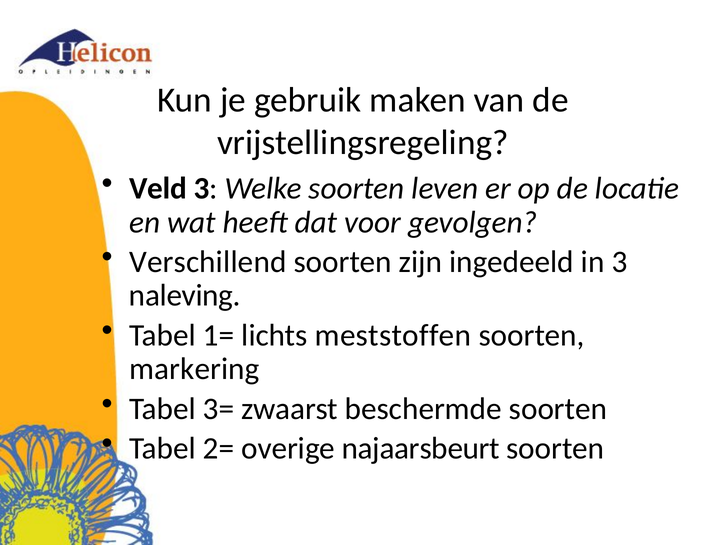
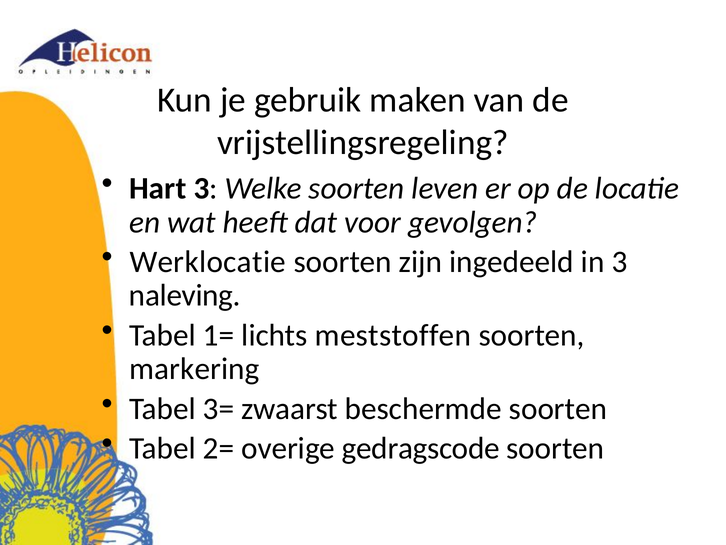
Veld: Veld -> Hart (158, 188)
Verschillend: Verschillend -> Werklocatie (208, 262)
najaarsbeurt: najaarsbeurt -> gedragscode (421, 448)
